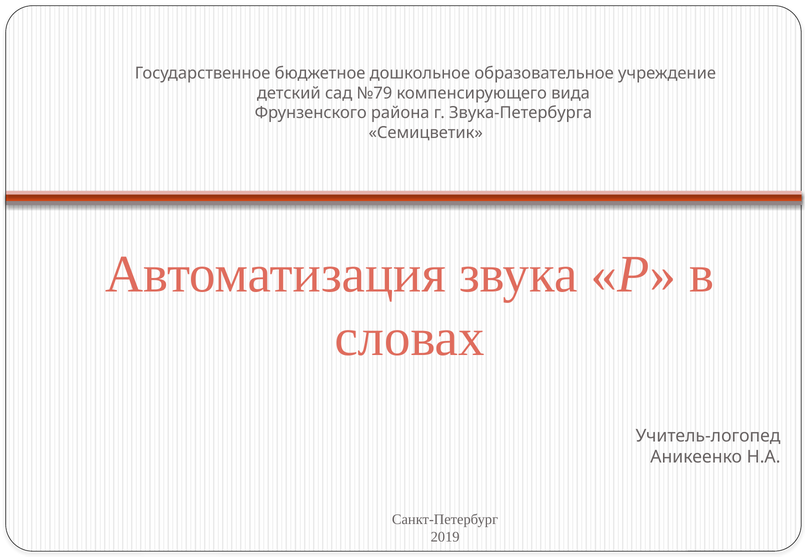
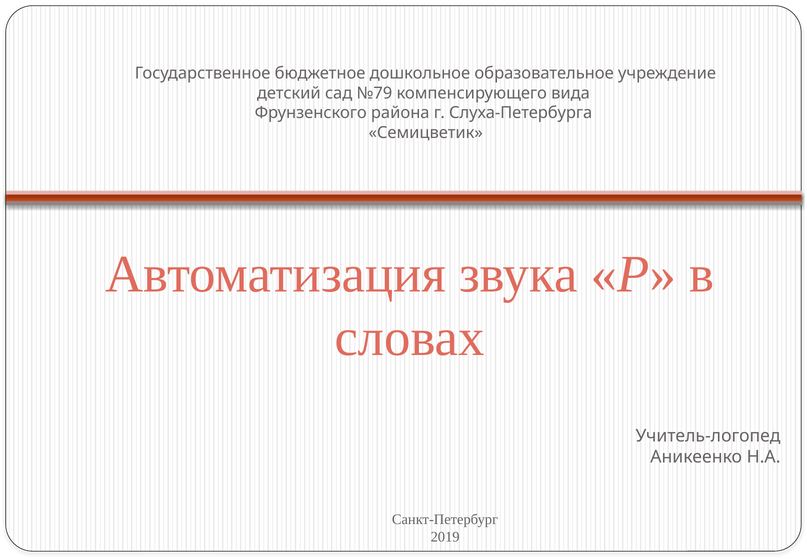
Звука-Петербурга: Звука-Петербурга -> Слуха-Петербурга (521, 113)
